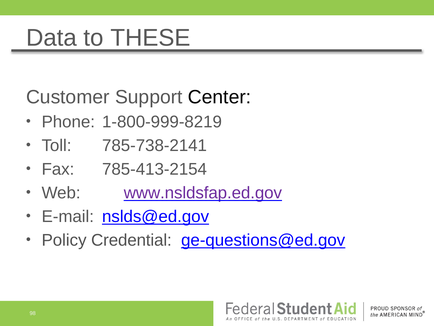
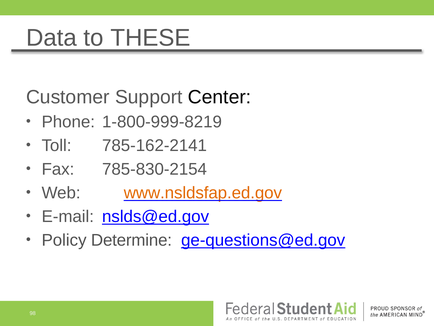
785-738-2141: 785-738-2141 -> 785-162-2141 (155, 145)
785-413-2154: 785-413-2154 -> 785-830-2154 (155, 169)
www.nsldsfap.ed.gov colour: purple -> orange (203, 193)
Credential: Credential -> Determine (131, 240)
